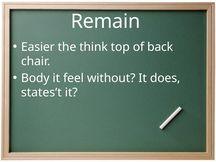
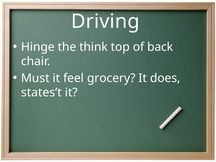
Remain: Remain -> Driving (105, 21)
Easier: Easier -> Hinge (38, 47)
Body: Body -> Must (35, 78)
without: without -> grocery (111, 78)
